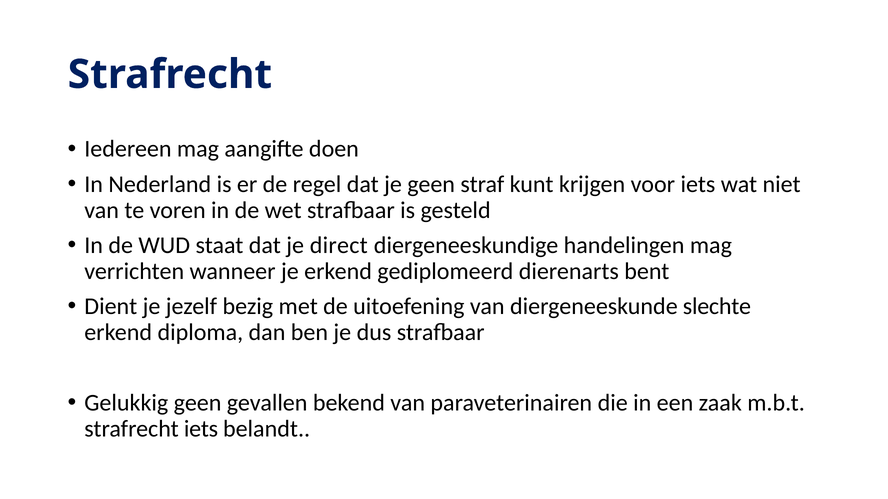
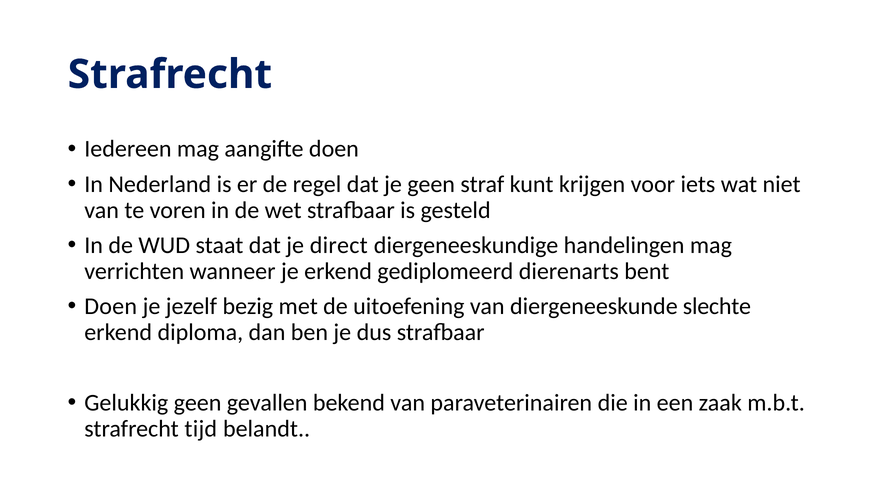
Dient: Dient -> Doen (111, 307)
strafrecht iets: iets -> tijd (201, 429)
